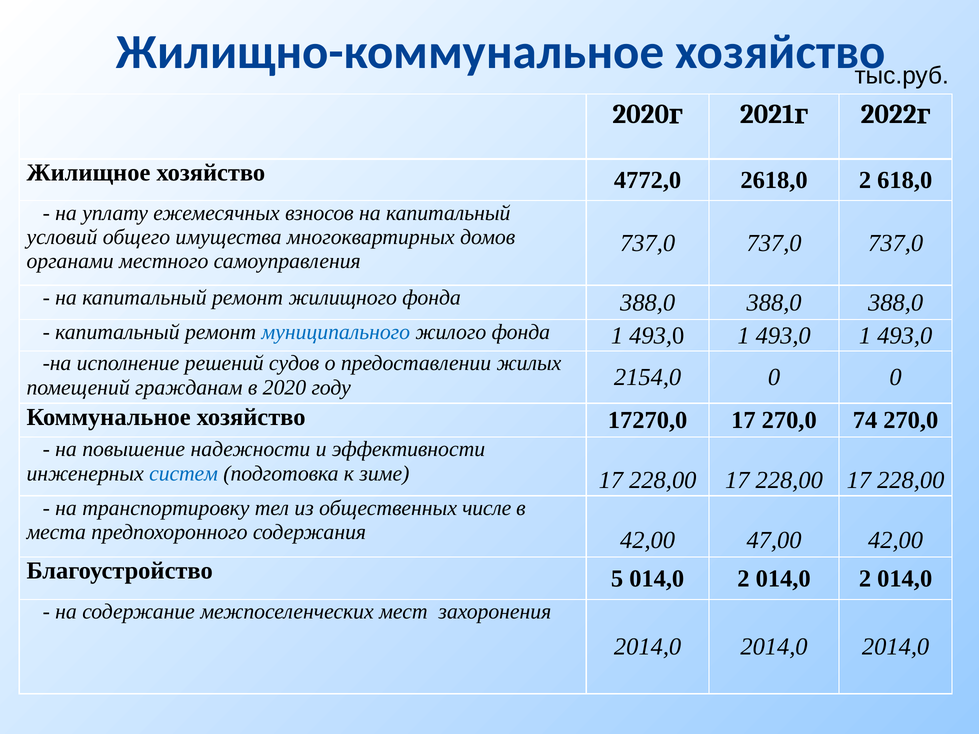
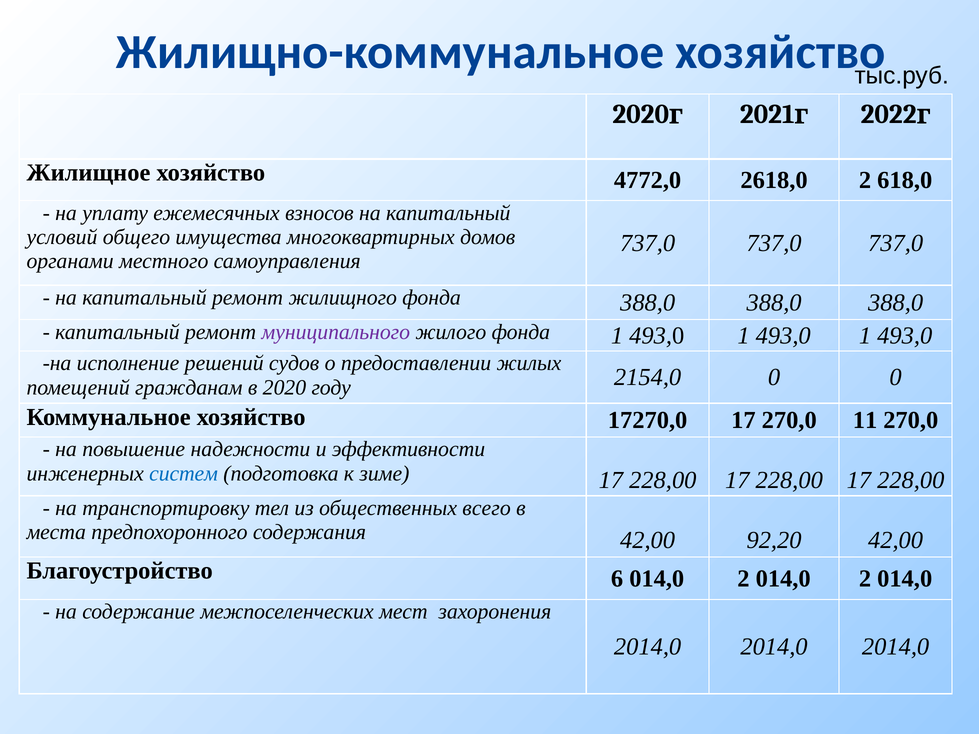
муниципального colour: blue -> purple (336, 332)
74: 74 -> 11 (865, 421)
числе: числе -> всего (487, 508)
47,00: 47,00 -> 92,20 (774, 540)
5: 5 -> 6 (617, 579)
